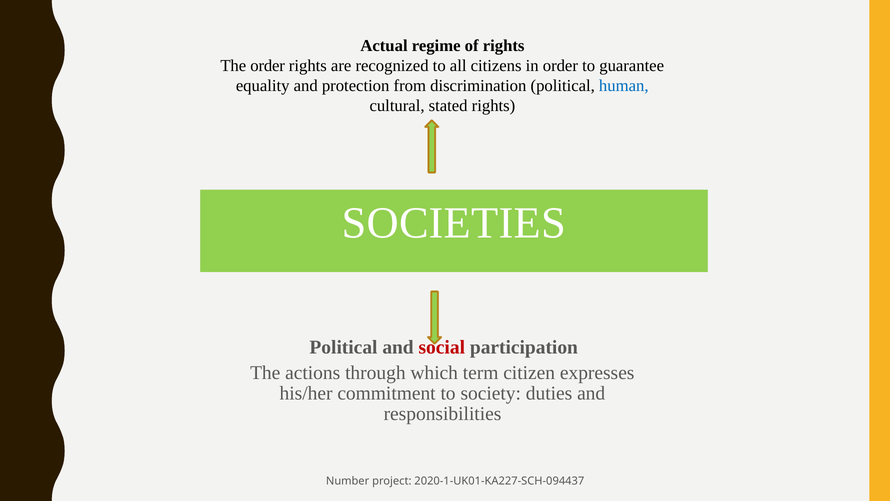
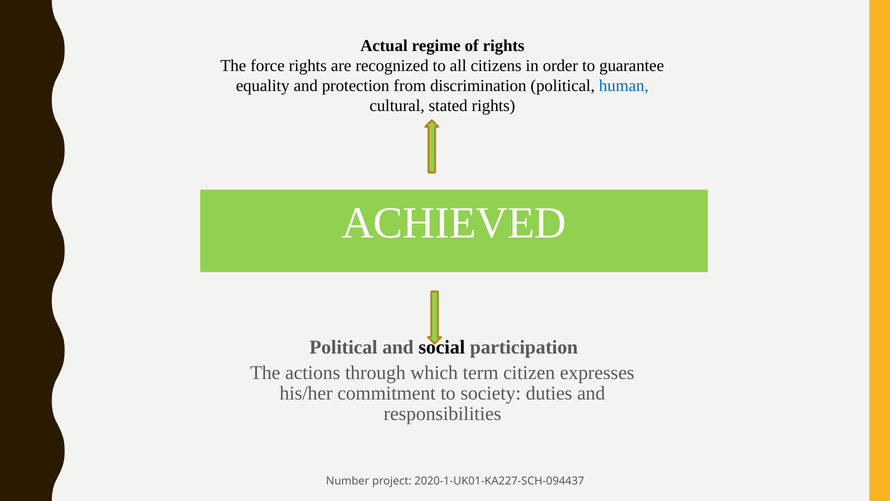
The order: order -> force (268, 66)
SOCIETIES: SOCIETIES -> ACHIEVED (454, 223)
social colour: red -> black (442, 347)
